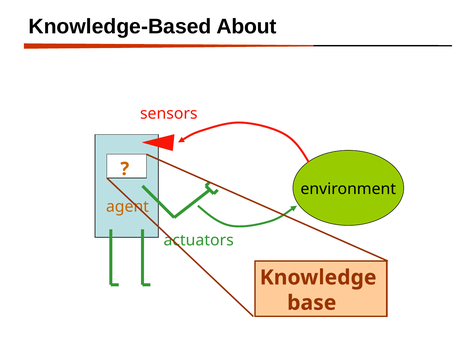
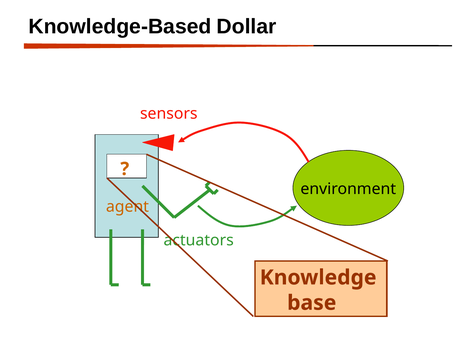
About: About -> Dollar (246, 26)
